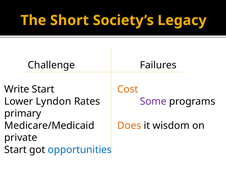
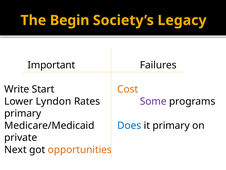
Short: Short -> Begin (70, 20)
Challenge: Challenge -> Important (51, 65)
Does colour: orange -> blue (129, 125)
it wisdom: wisdom -> primary (171, 125)
Start: Start -> Next (15, 149)
opportunities colour: blue -> orange (80, 149)
